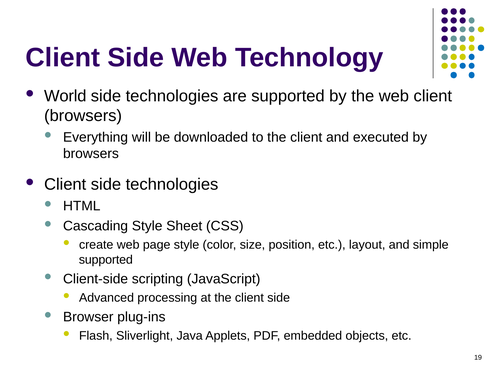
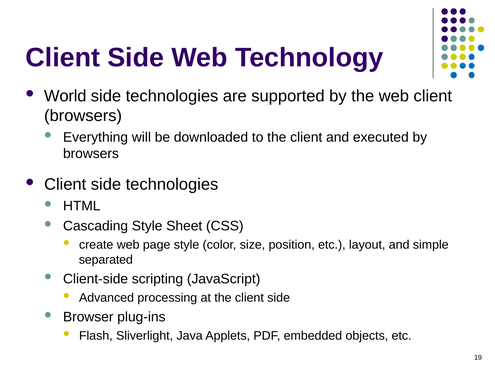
supported: supported -> separated (106, 260)
